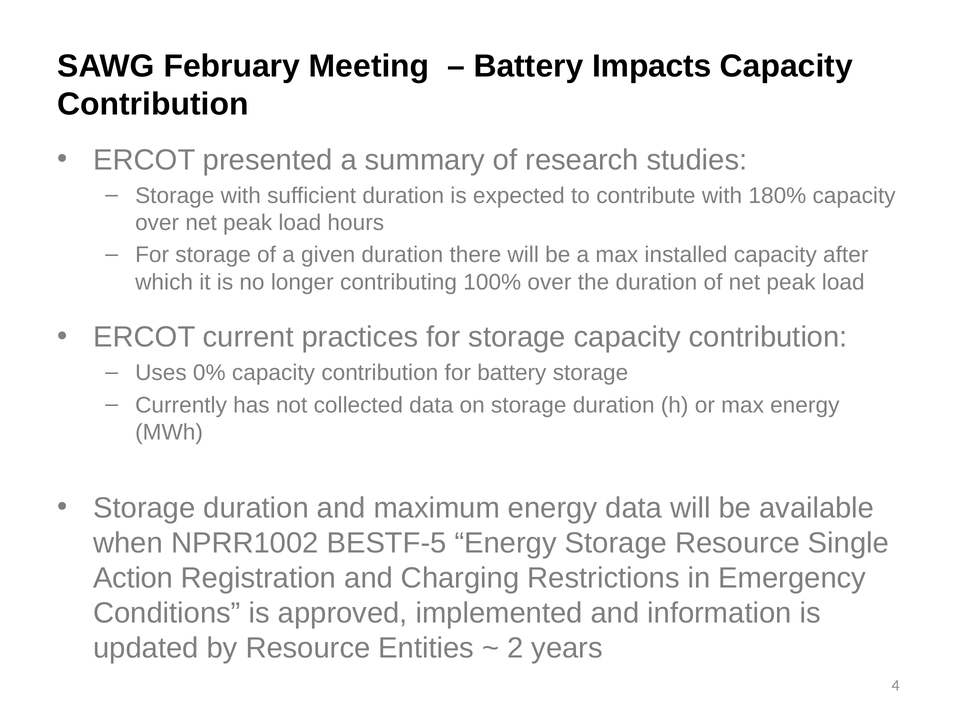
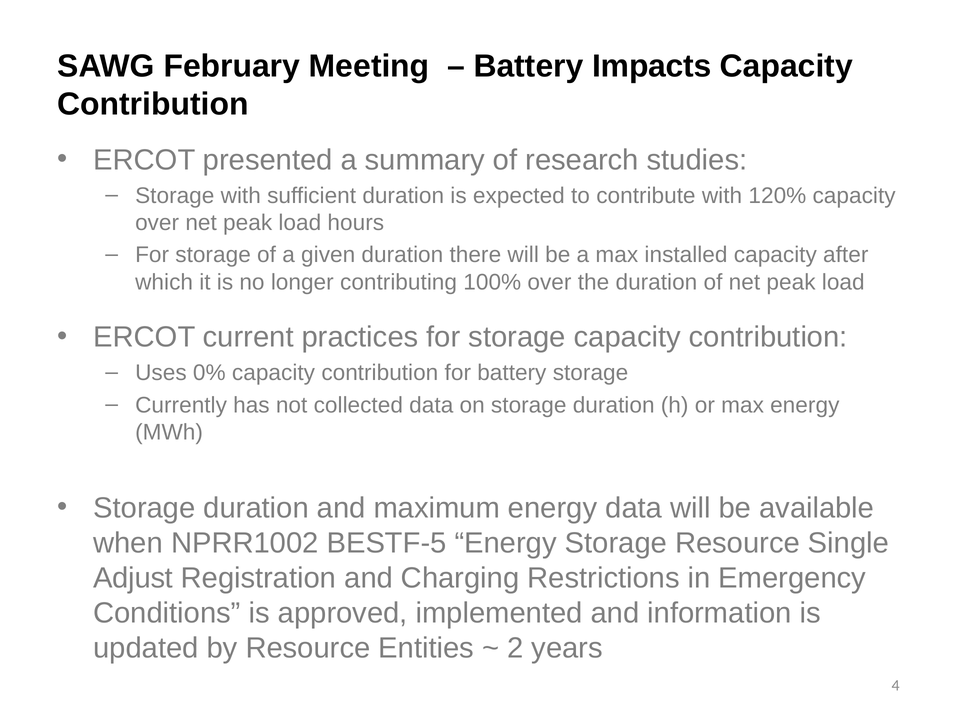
180%: 180% -> 120% (777, 196)
Action: Action -> Adjust (133, 578)
